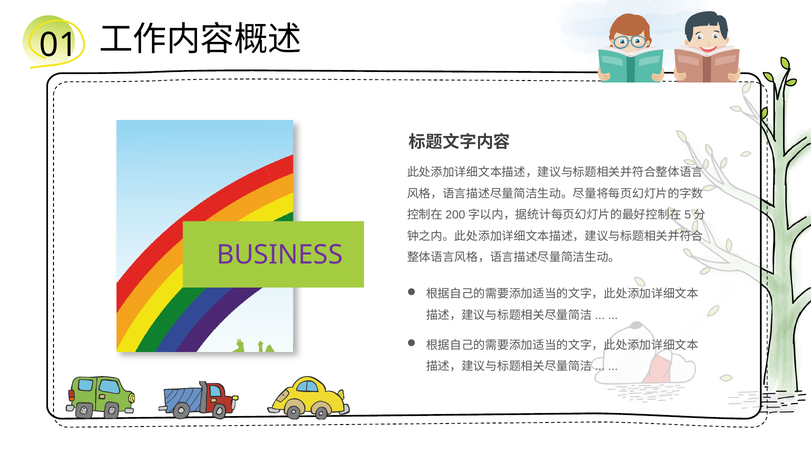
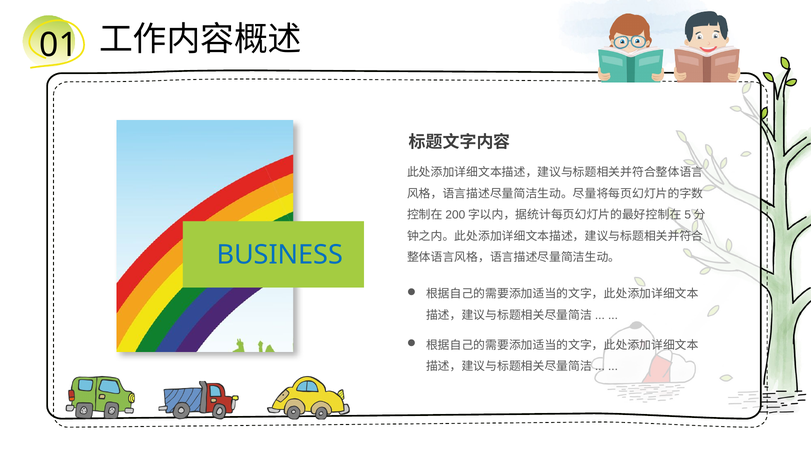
BUSINESS colour: purple -> blue (280, 255)
